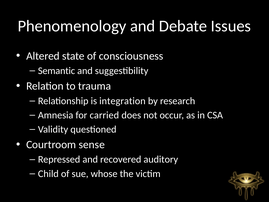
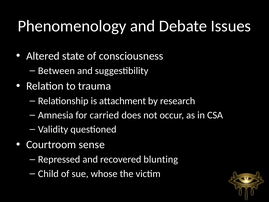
Semantic: Semantic -> Between (56, 71)
integration: integration -> attachment (123, 101)
auditory: auditory -> blunting (161, 159)
